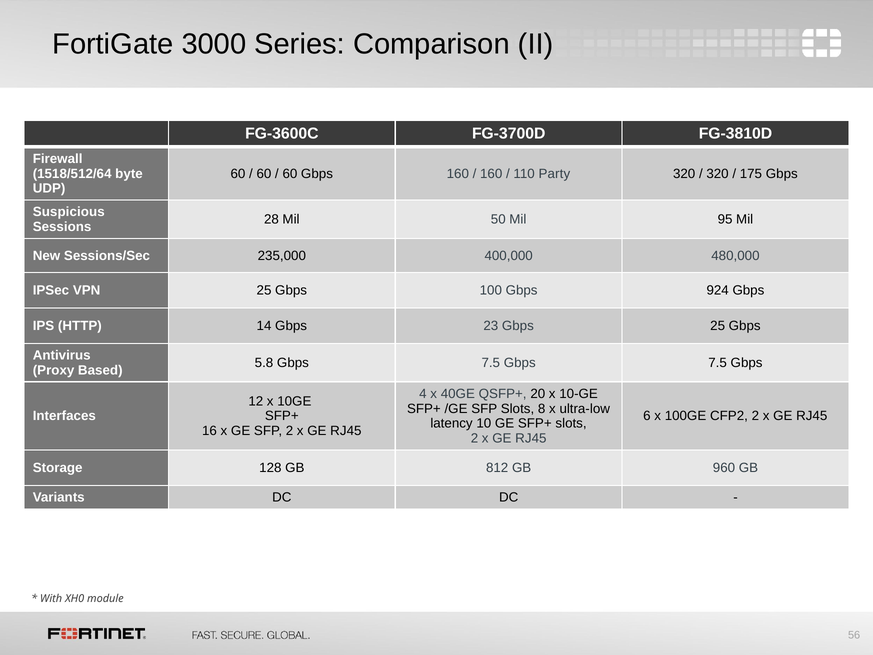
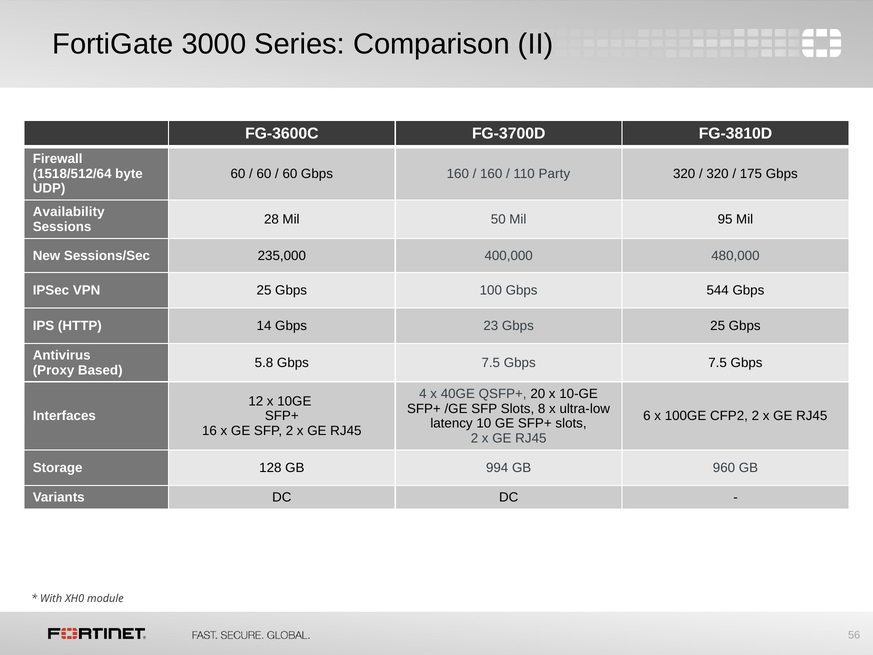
Suspicious: Suspicious -> Availability (69, 212)
924: 924 -> 544 (718, 290)
812: 812 -> 994 (497, 468)
